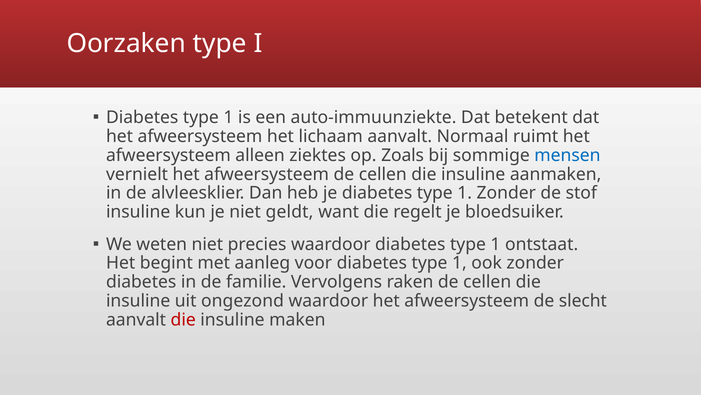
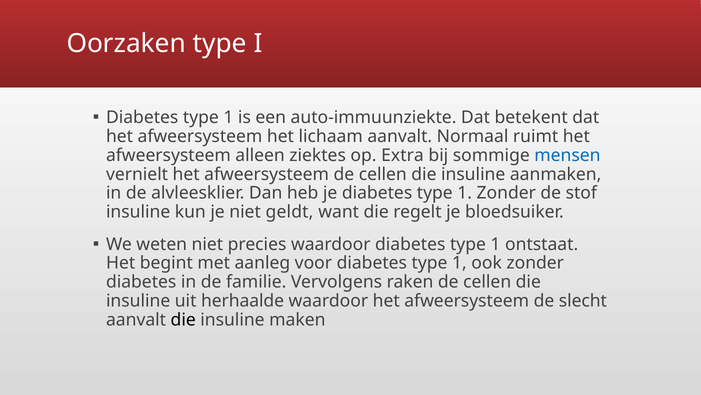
Zoals: Zoals -> Extra (402, 155)
ongezond: ongezond -> herhaalde (243, 301)
die colour: red -> black (183, 319)
